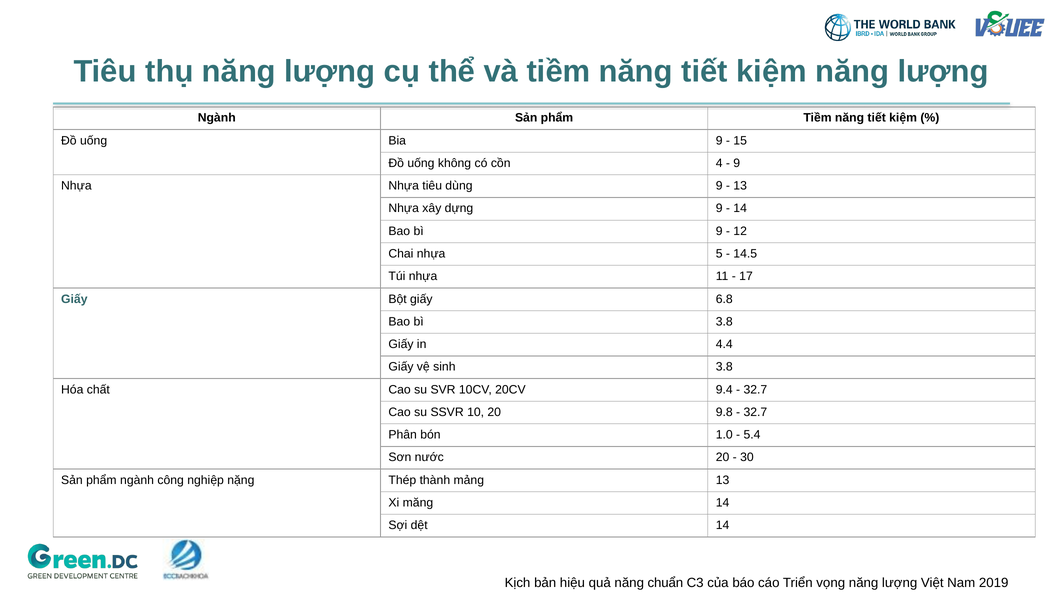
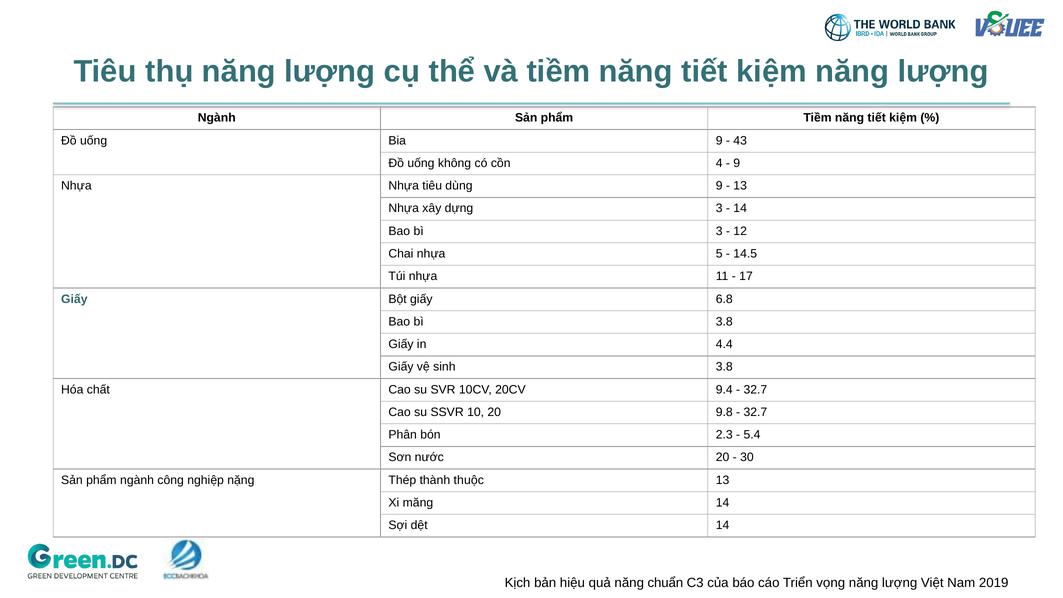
15: 15 -> 43 (740, 141)
dựng 9: 9 -> 3 (719, 208)
bì 9: 9 -> 3 (719, 231)
1.0: 1.0 -> 2.3 (724, 435)
mảng: mảng -> thuộc (469, 480)
